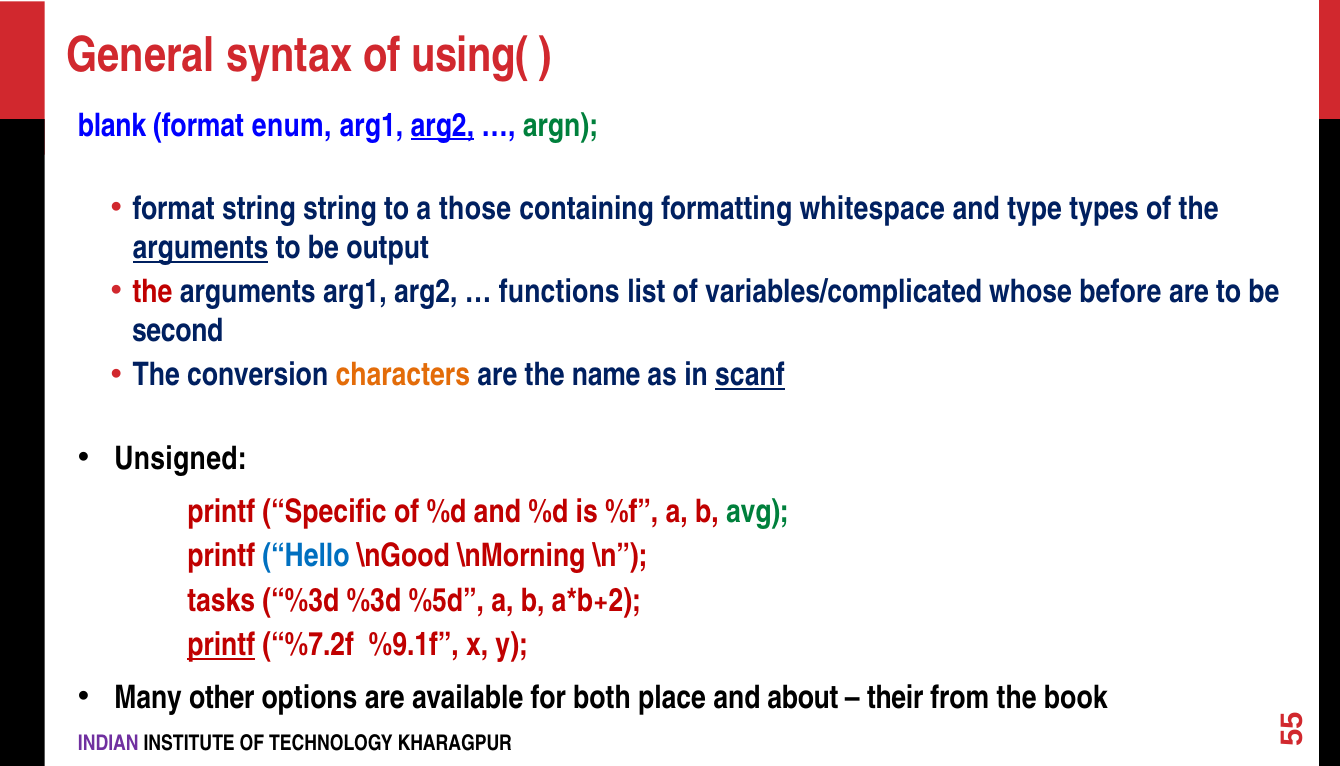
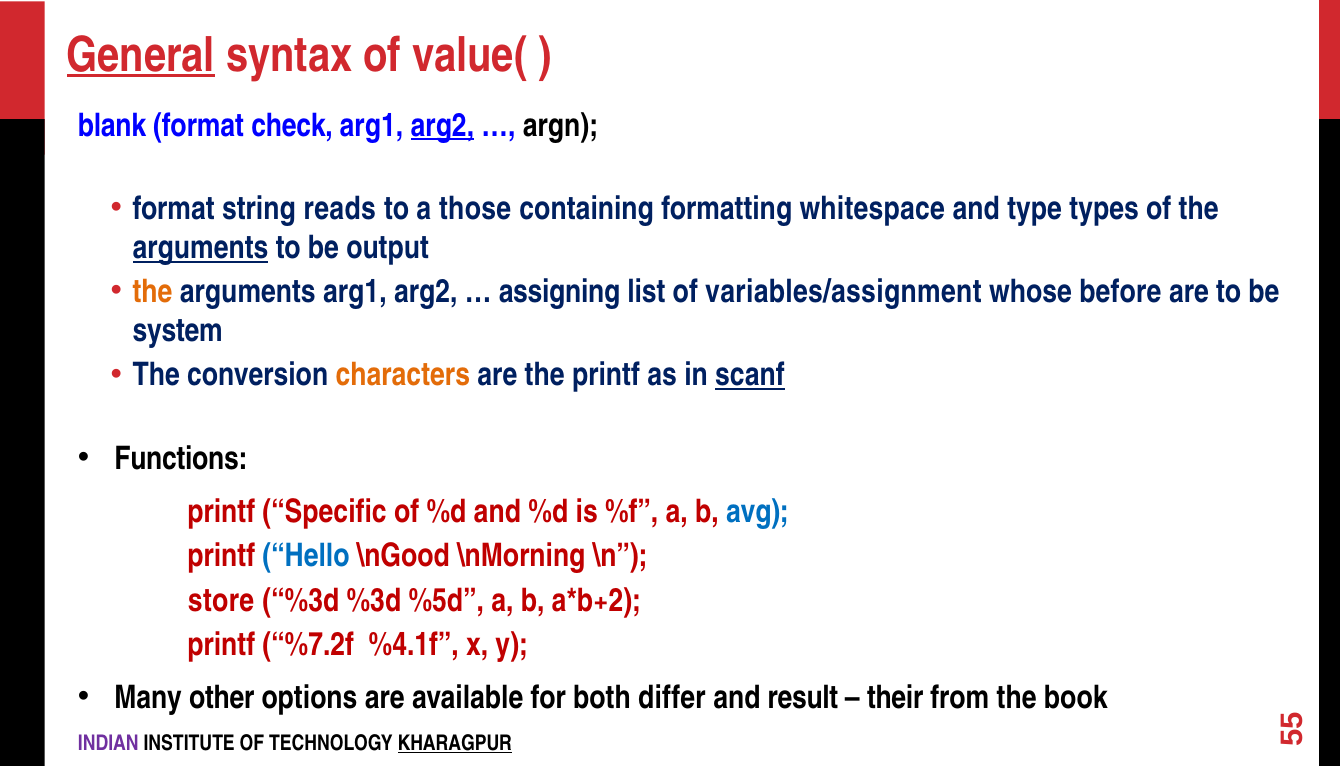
General underline: none -> present (141, 55)
using(: using( -> value( (470, 55)
enum: enum -> check (292, 125)
argn colour: green -> black (560, 125)
string string: string -> reads (340, 209)
the colour: red -> orange (153, 292)
functions: functions -> assigning (560, 292)
variables/complicated: variables/complicated -> variables/assignment (843, 292)
second: second -> system (178, 331)
the name: name -> printf (606, 375)
Unsigned: Unsigned -> Functions (181, 458)
avg colour: green -> blue (757, 512)
tasks: tasks -> store (221, 600)
printf underline: present -> none (221, 644)
%9.1f: %9.1f -> %4.1f (414, 644)
place: place -> differ (672, 698)
about: about -> result (803, 698)
KHARAGPUR underline: none -> present (455, 743)
